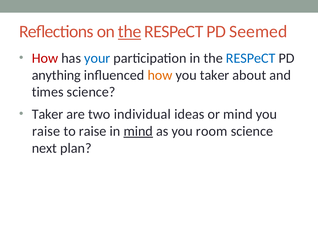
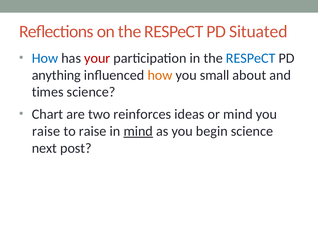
the underline: present -> none (130, 32)
Seemed: Seemed -> Situated (258, 32)
How colour: red -> blue (45, 58)
your colour: blue -> red (97, 58)
you taker: taker -> small (215, 75)
Taker: Taker -> Chart (47, 115)
individual: individual -> reinforces (142, 115)
room: room -> begin (212, 131)
plan: plan -> post (76, 148)
